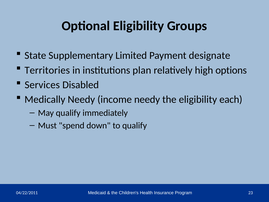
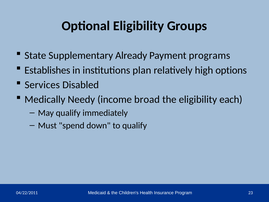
Limited: Limited -> Already (131, 55)
designate: designate -> programs (209, 55)
Territories: Territories -> Establishes (47, 70)
income needy: needy -> broad (147, 99)
